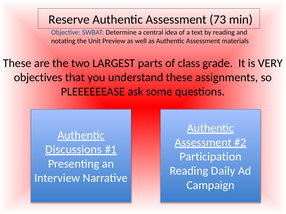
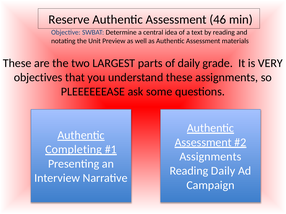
73: 73 -> 46 (218, 19)
of class: class -> daily (189, 63)
Discussions: Discussions -> Completing (74, 150)
Participation: Participation -> Assignments (210, 157)
